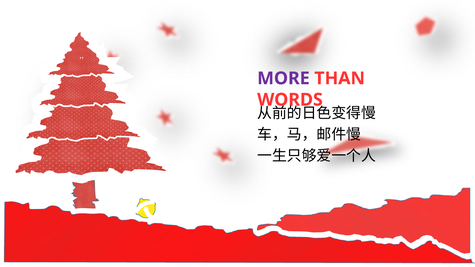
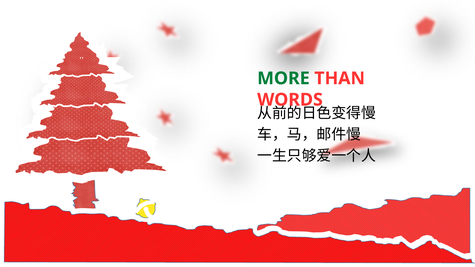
MORE colour: purple -> green (283, 78)
